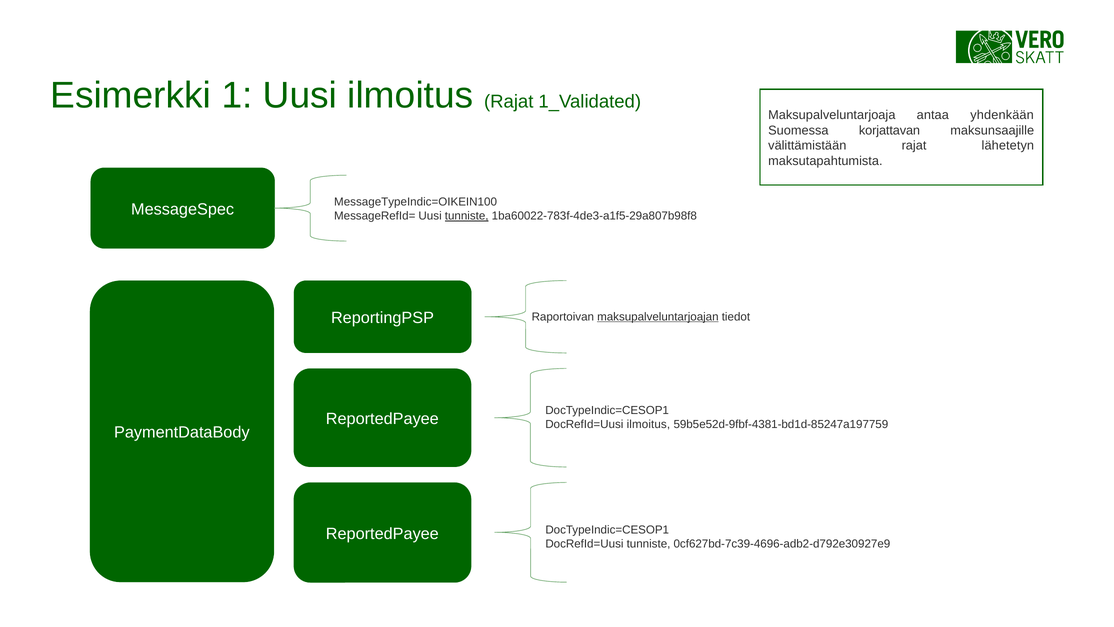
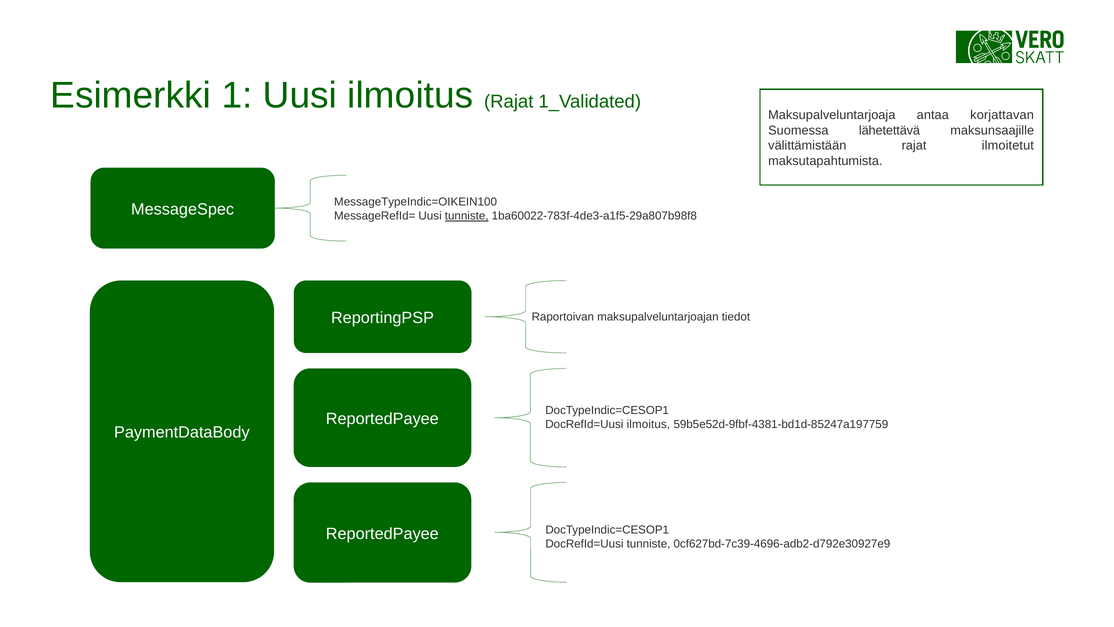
yhdenkään: yhdenkään -> korjattavan (1002, 115)
korjattavan: korjattavan -> lähetettävä (890, 130)
lähetetyn: lähetetyn -> ilmoitetut (1008, 146)
maksupalveluntarjoajan underline: present -> none (658, 317)
